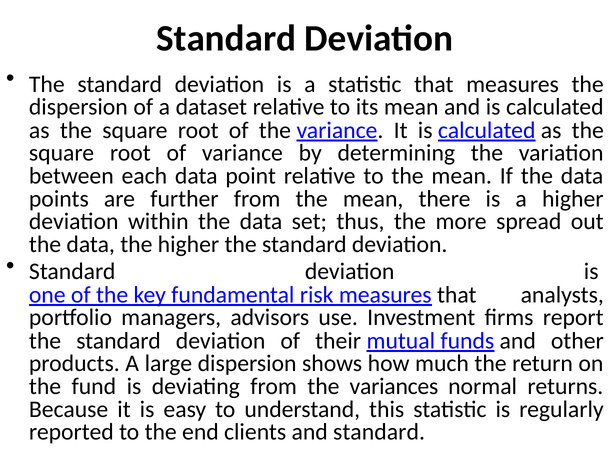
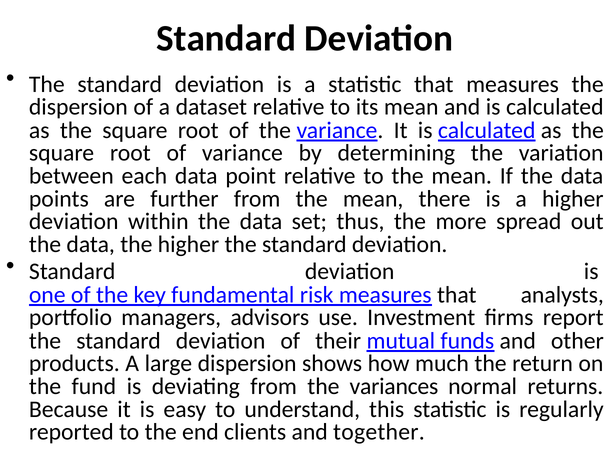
and standard: standard -> together (379, 432)
